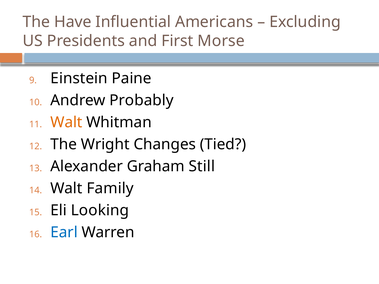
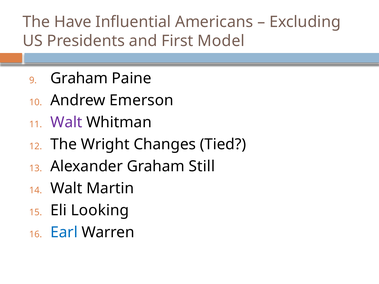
Morse: Morse -> Model (221, 41)
Einstein: Einstein -> Graham (79, 78)
Probably: Probably -> Emerson (141, 100)
Walt colour: orange -> purple (66, 122)
Family: Family -> Martin (110, 188)
